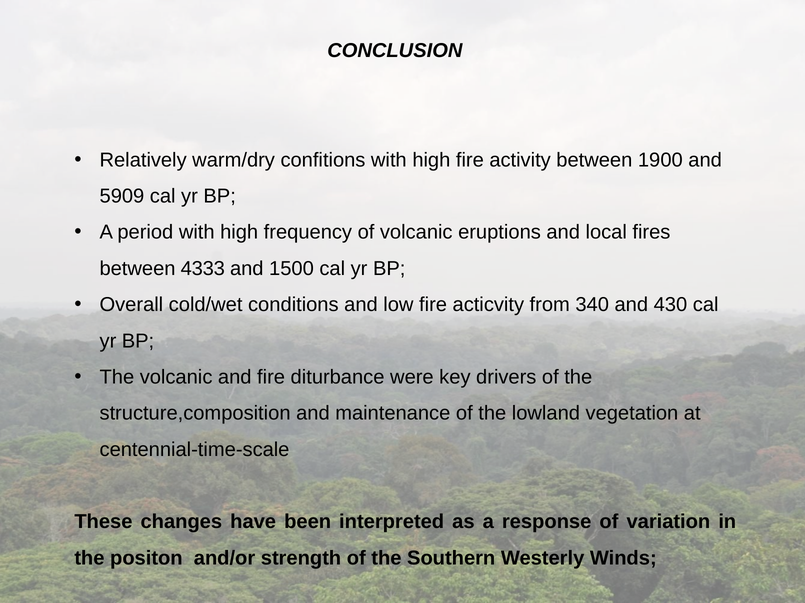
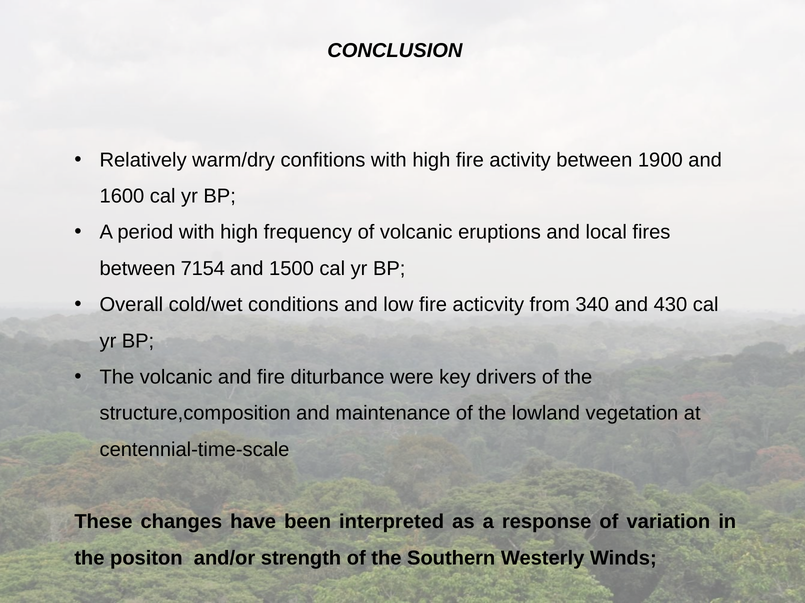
5909: 5909 -> 1600 (122, 196)
4333: 4333 -> 7154 (203, 269)
